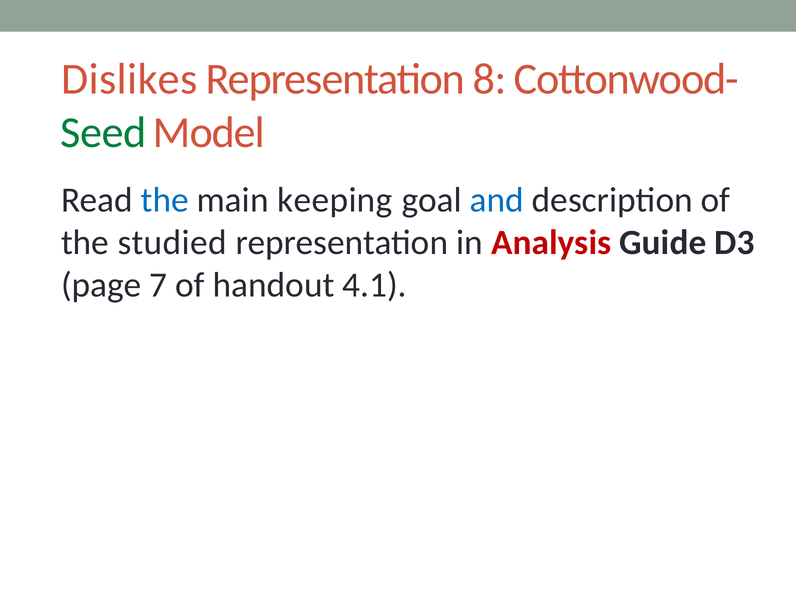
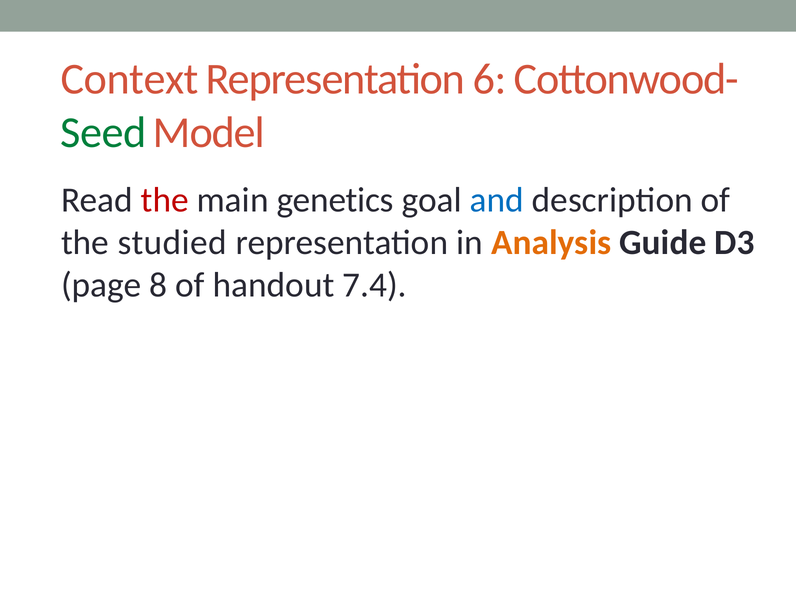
Dislikes: Dislikes -> Context (130, 79)
8: 8 -> 6 (490, 79)
the colour: blue -> red (165, 200)
keeping: keeping -> genetics (335, 200)
Analysis colour: red -> orange (551, 243)
7: 7 -> 8 (158, 285)
4.1: 4.1 -> 7.4 (375, 285)
